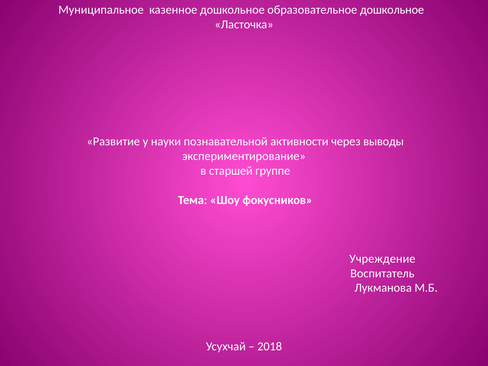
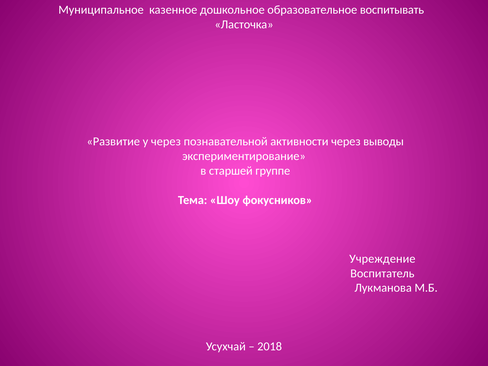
образовательное дошкольное: дошкольное -> воспитывать (392, 10)
у науки: науки -> через (166, 142)
